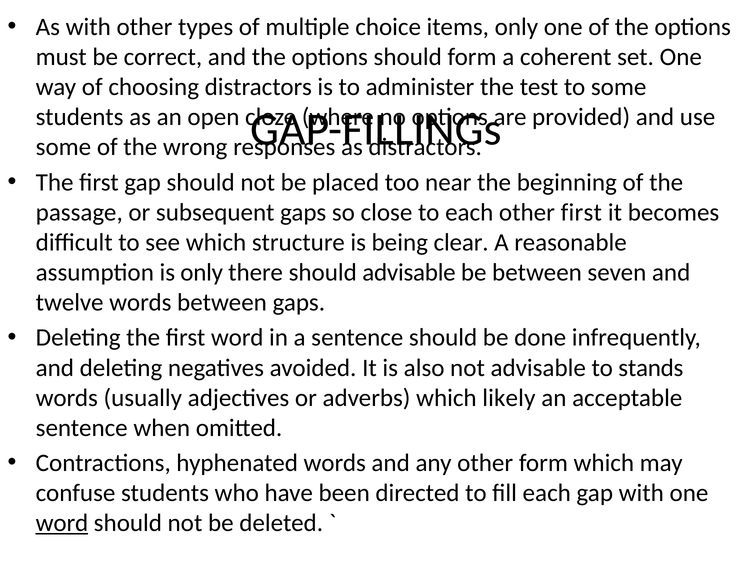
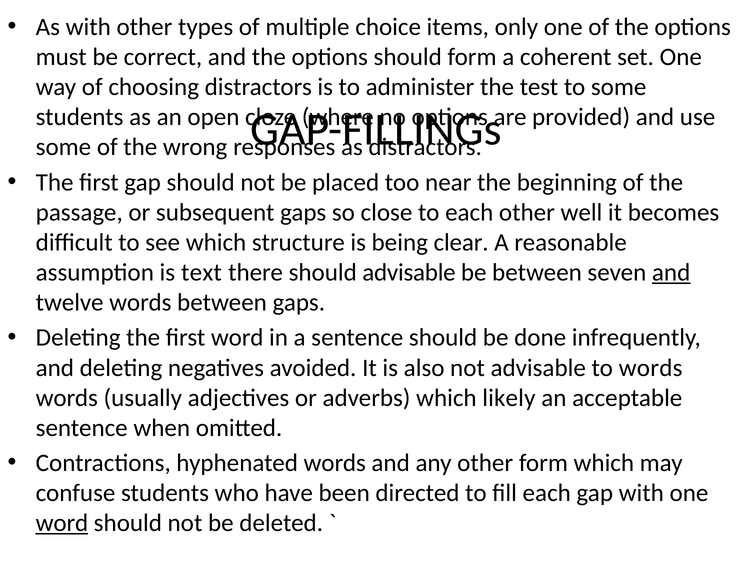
other first: first -> well (581, 212)
is only: only -> text (201, 272)
and underline: none -> present (671, 272)
to stands: stands -> words (651, 368)
